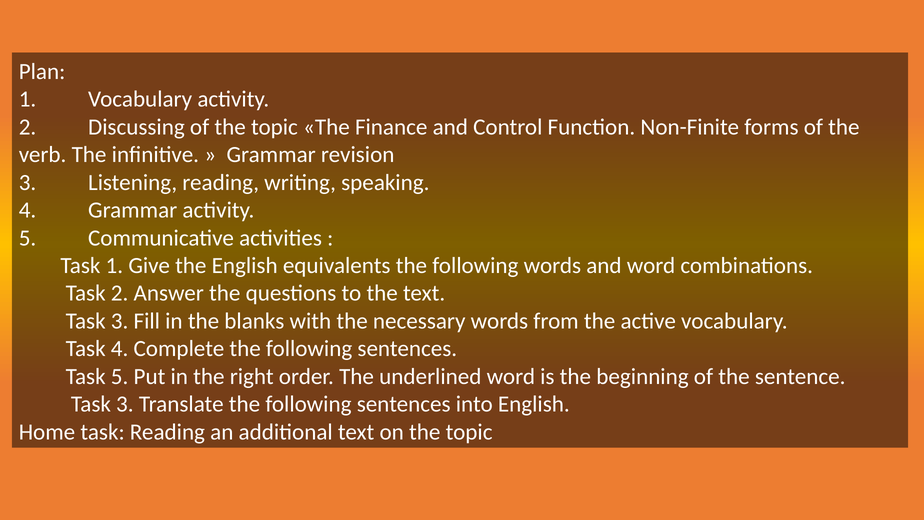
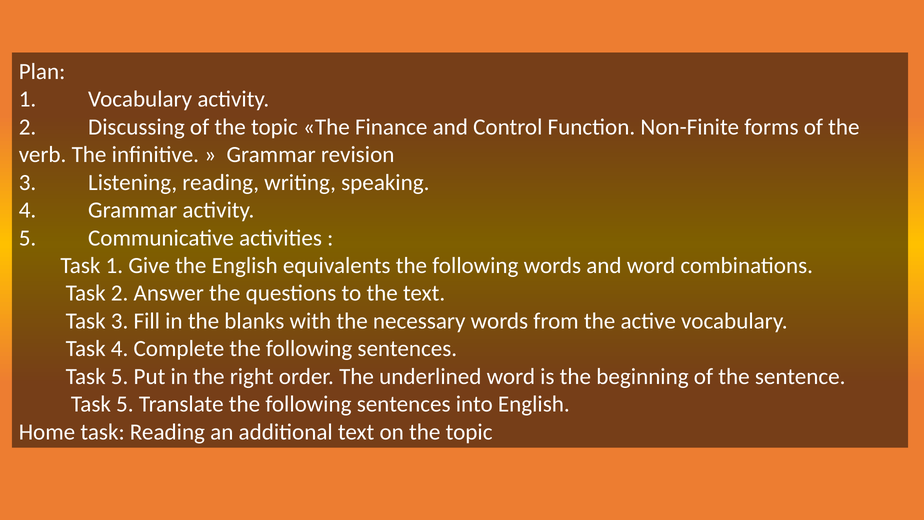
3: 3 -> 5 (125, 404)
